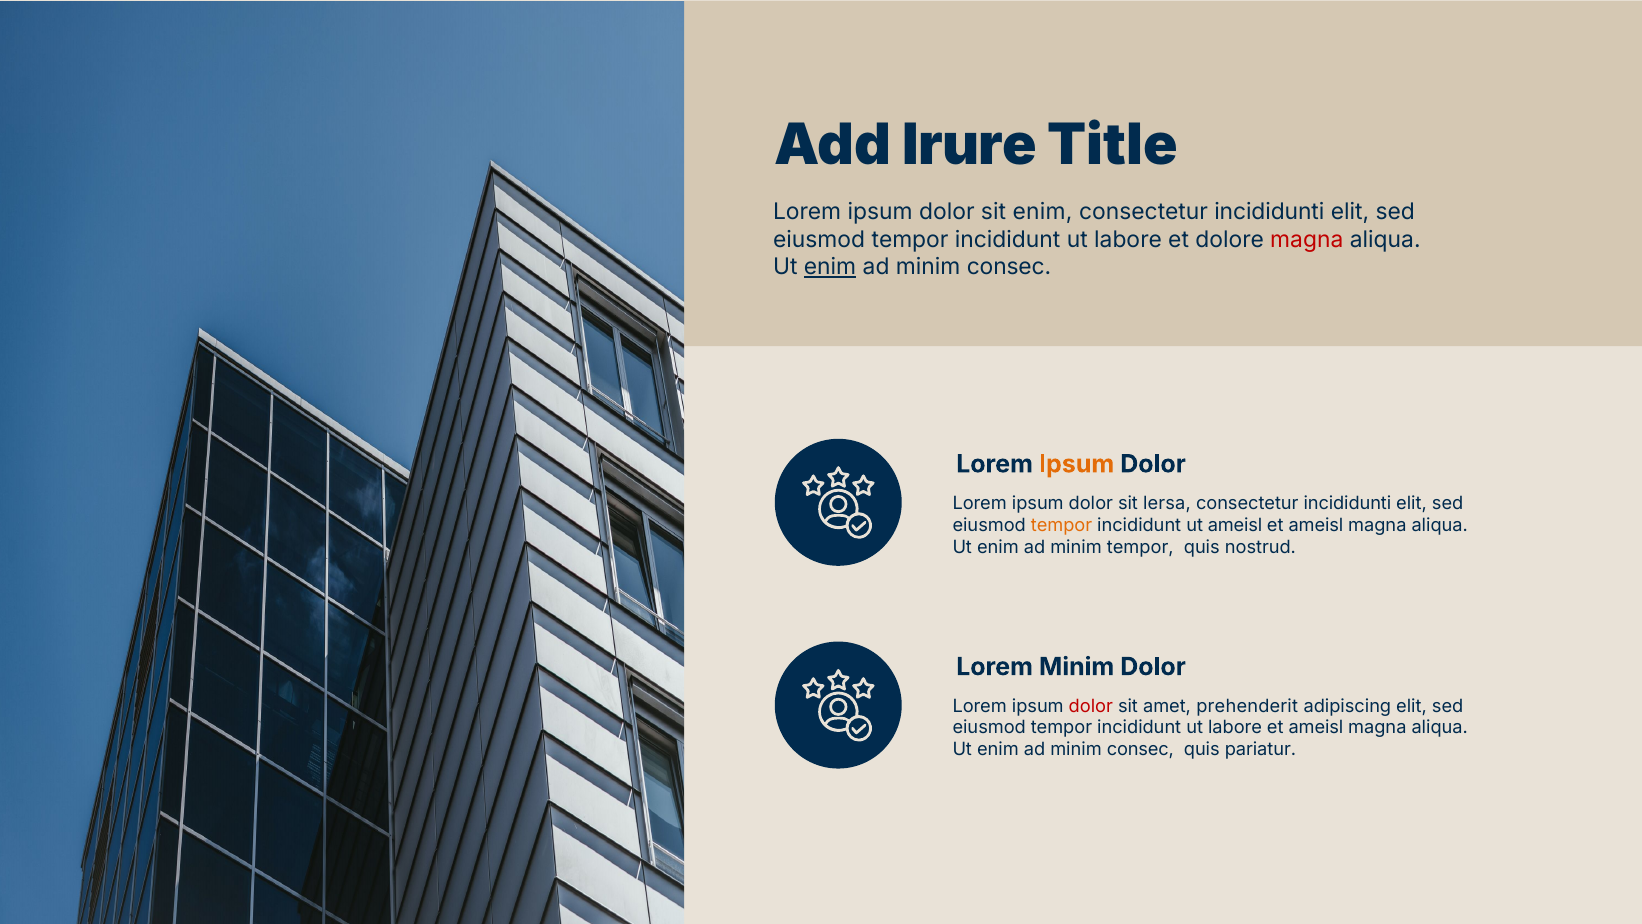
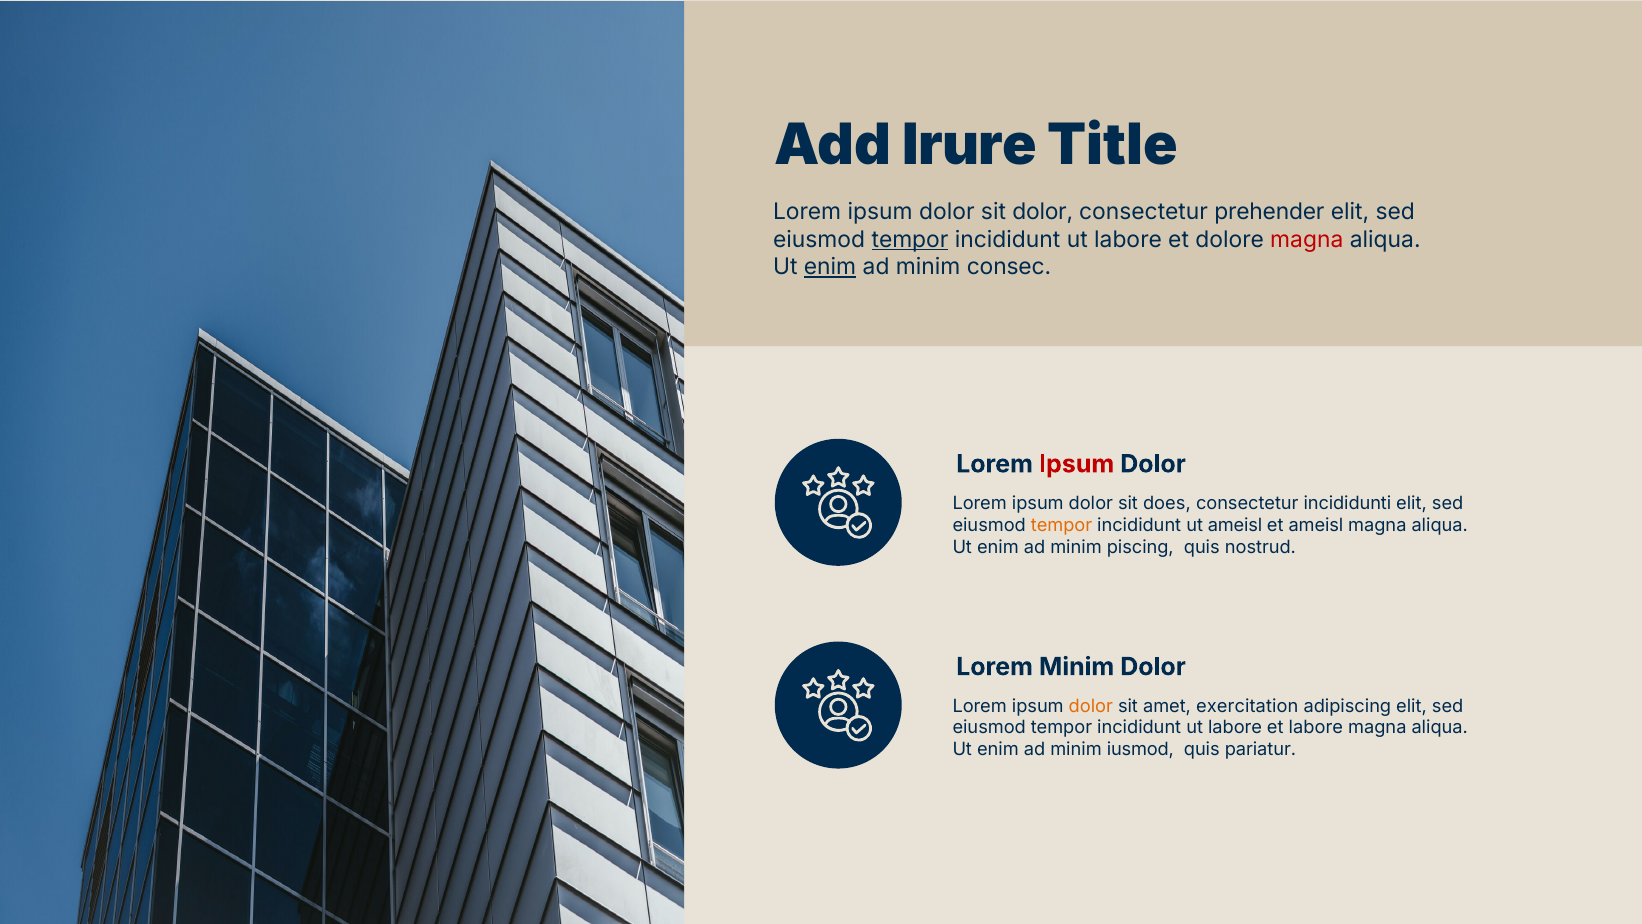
sit enim: enim -> dolor (1043, 212)
incididunti: incididunti -> prehender (1269, 212)
tempor underline: none -> present (910, 240)
Ipsum colour: orange -> red (1077, 464)
lersa: lersa -> does (1167, 503)
minim tempor: tempor -> piscing (1140, 547)
dolor colour: red -> orange (1091, 706)
prehenderit: prehenderit -> exercitation (1247, 706)
labore et ameisl: ameisl -> labore (1316, 728)
consec: consec -> iusmod (1140, 750)
